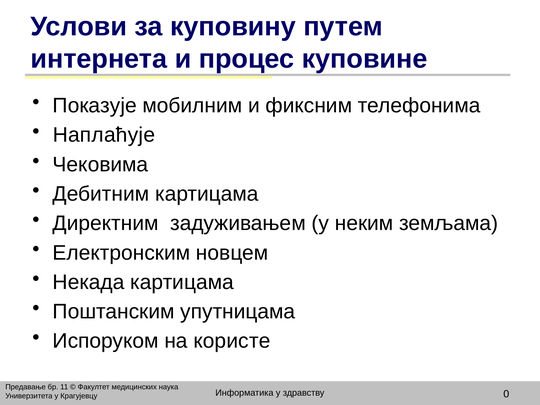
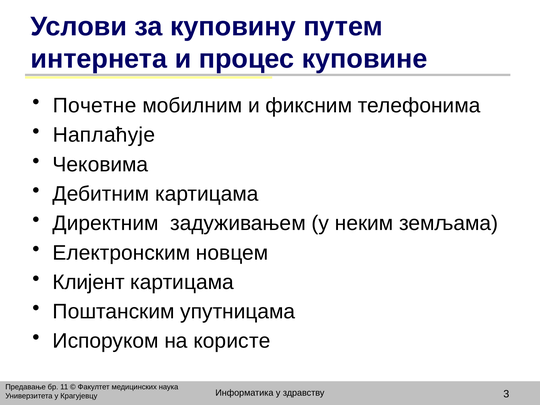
Показује: Показује -> Почетне (95, 106)
Некада: Некада -> Клијент (89, 282)
0: 0 -> 3 (506, 394)
